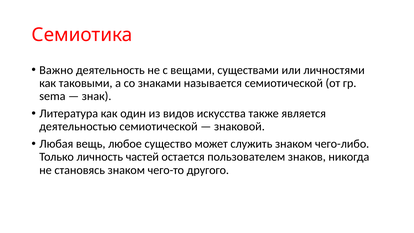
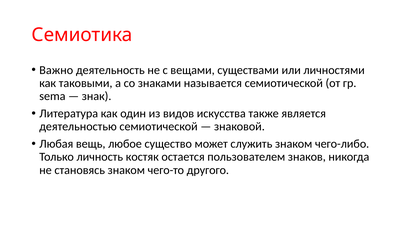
частей: частей -> костяк (142, 157)
